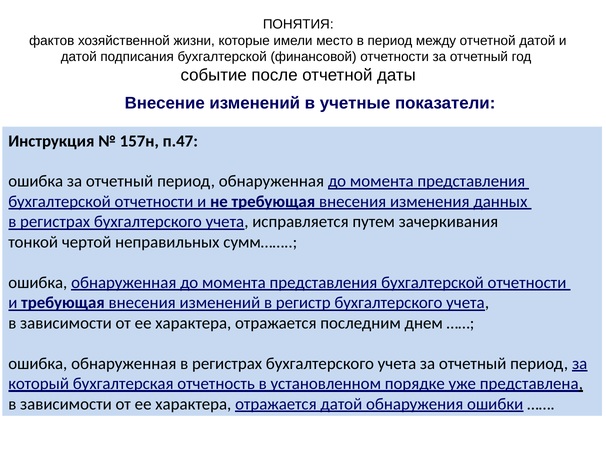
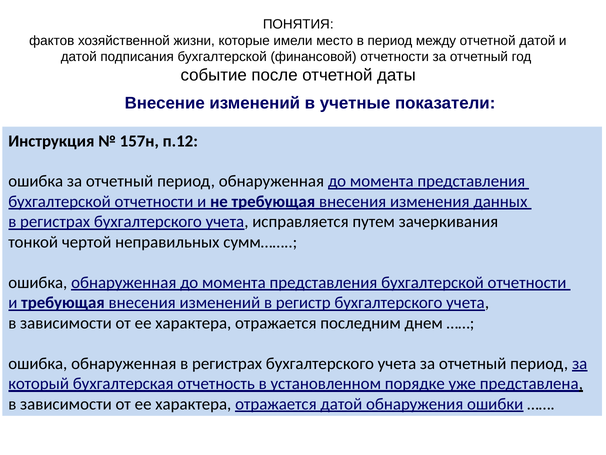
п.47: п.47 -> п.12 (180, 141)
